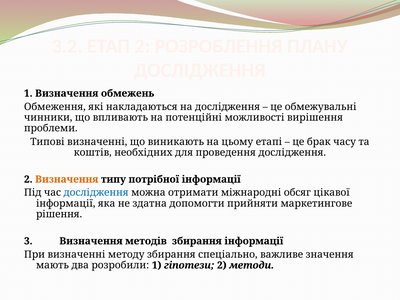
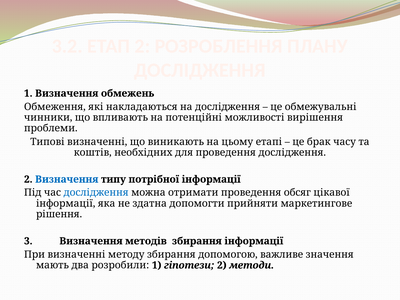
Визначення colour: orange -> blue (67, 179)
отримати міжнародні: міжнародні -> проведення (251, 193)
спеціально: спеціально -> допомогою (228, 254)
